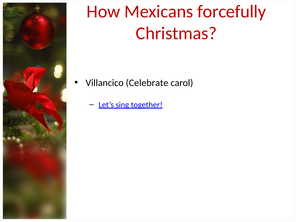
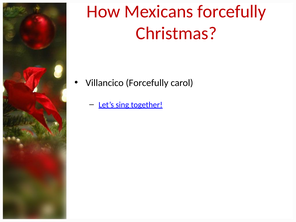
Villancico Celebrate: Celebrate -> Forcefully (147, 83)
